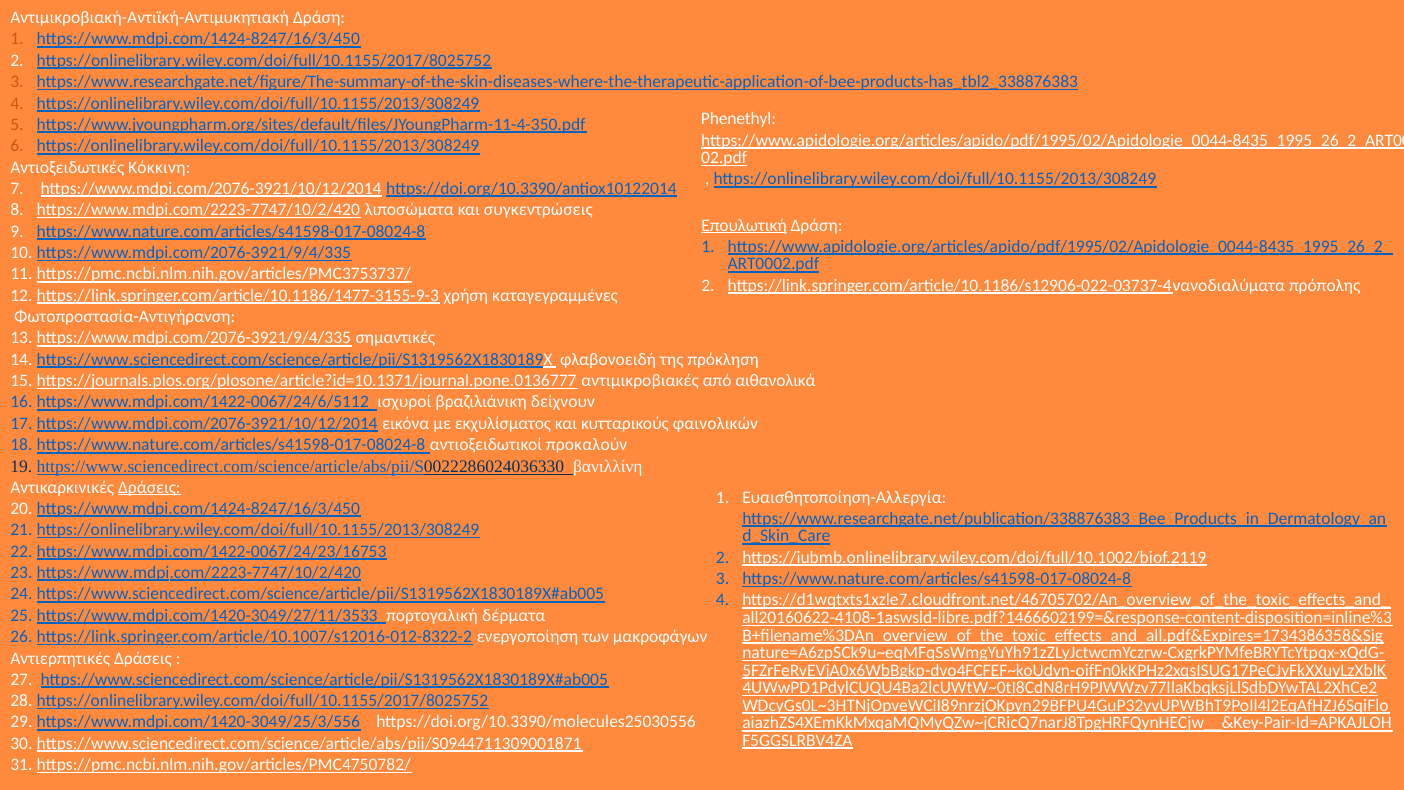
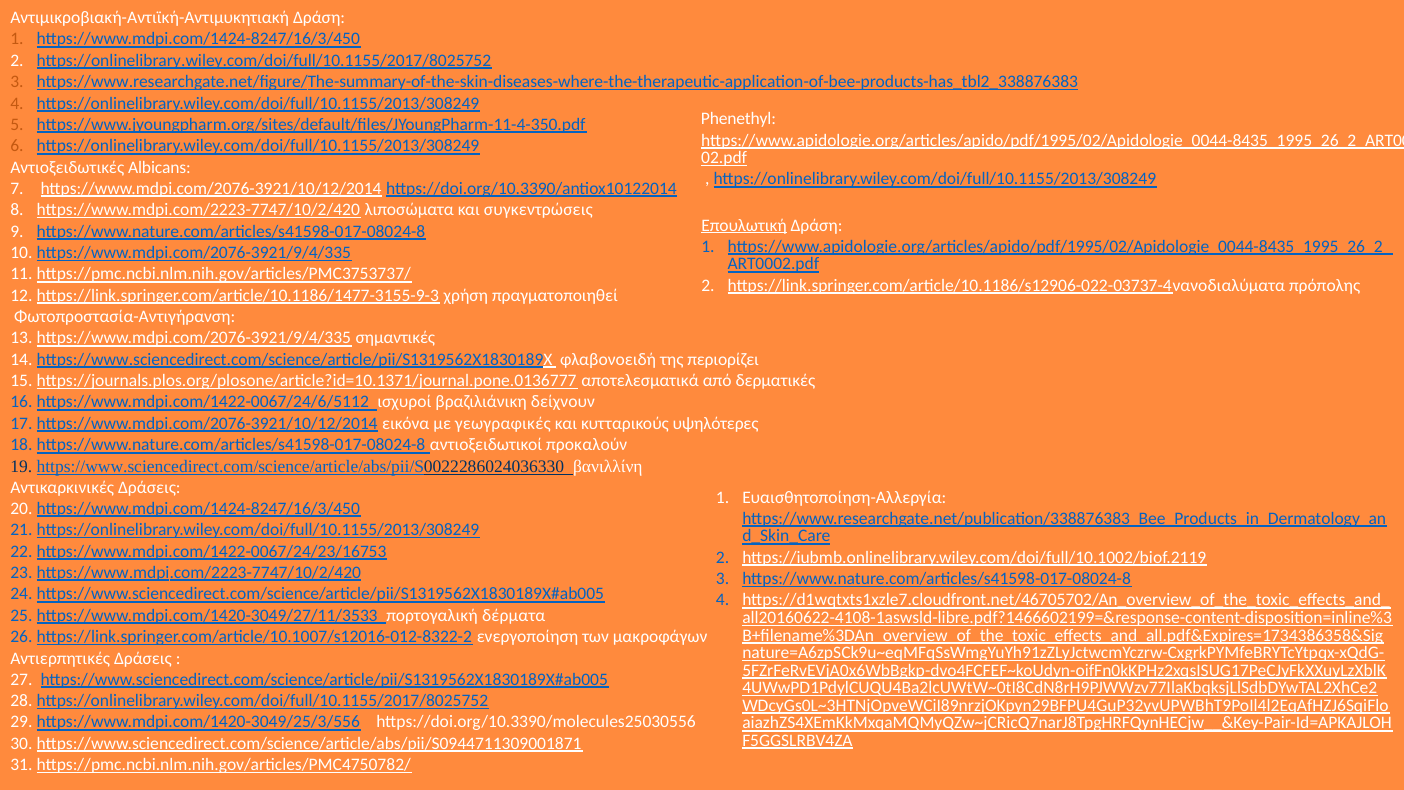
Κόκκινη: Κόκκινη -> Albicans (159, 167)
καταγεγραμμένες: καταγεγραμμένες -> πραγματοποιηθεί (555, 295)
πρόκληση: πρόκληση -> περιορίζει (723, 359)
αντιμικροβιακές: αντιμικροβιακές -> αποτελεσματικά (640, 381)
αιθανολικά: αιθανολικά -> δερματικές (775, 381)
εκχυλίσματος: εκχυλίσματος -> γεωγραφικές (503, 423)
φαινολικών: φαινολικών -> υψηλότερες (716, 423)
Δράσεις underline: present -> none (149, 487)
